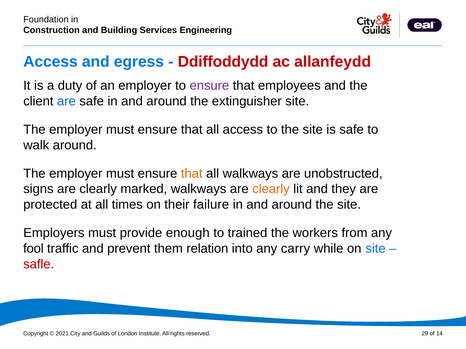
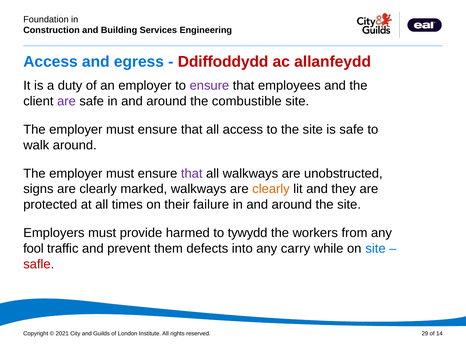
are colour: blue -> purple (66, 101)
extinguisher: extinguisher -> combustible (247, 101)
that colour: orange -> purple (192, 174)
enough: enough -> harmed (188, 233)
trained: trained -> tywydd (248, 233)
relation: relation -> defects (207, 249)
